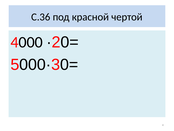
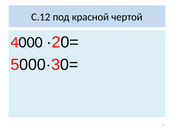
С.36: С.36 -> С.12 (41, 17)
